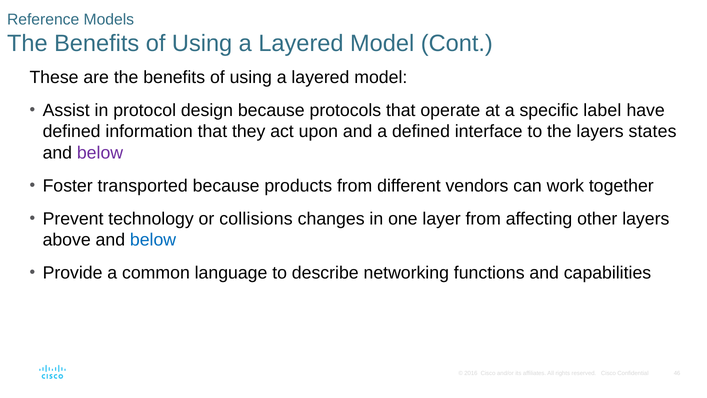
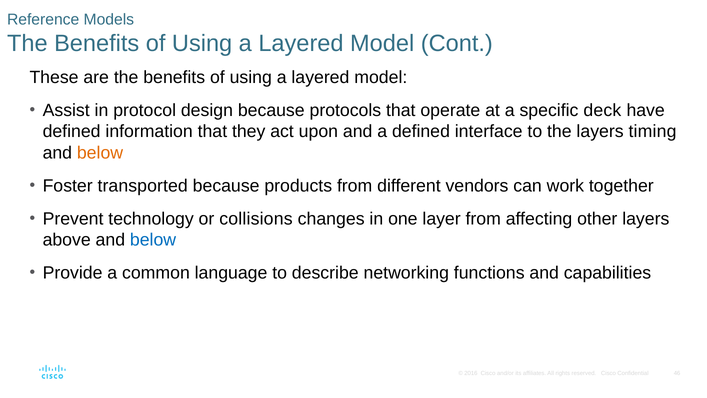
label: label -> deck (602, 110)
states: states -> timing (652, 131)
below colour: purple -> orange (100, 153)
